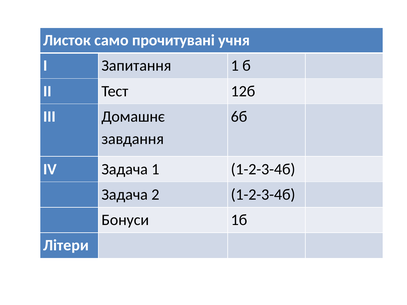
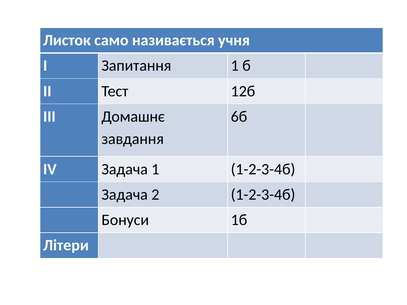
прочитувані: прочитувані -> називається (173, 40)
